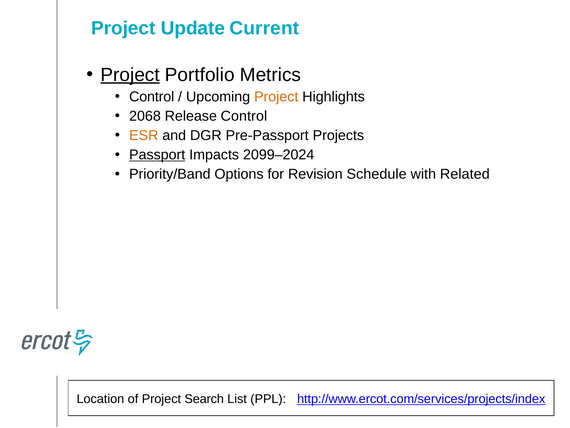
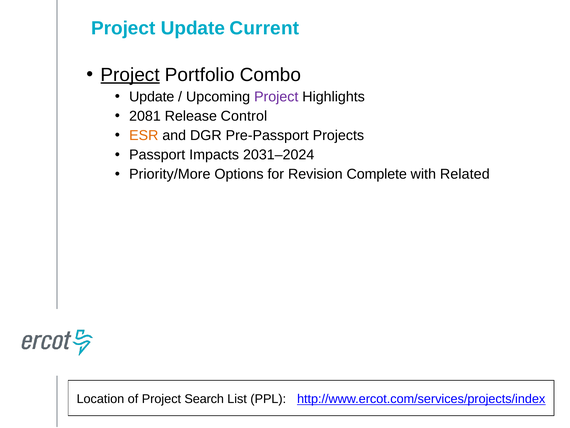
Metrics: Metrics -> Combo (270, 75)
Control: Control -> Update (152, 97)
Project colour: orange -> purple (276, 97)
2068: 2068 -> 2081 (145, 116)
Passport underline: present -> none (157, 155)
2099–2024: 2099–2024 -> 2031–2024 (279, 155)
Priority/Band: Priority/Band -> Priority/More (170, 174)
Schedule: Schedule -> Complete (377, 174)
